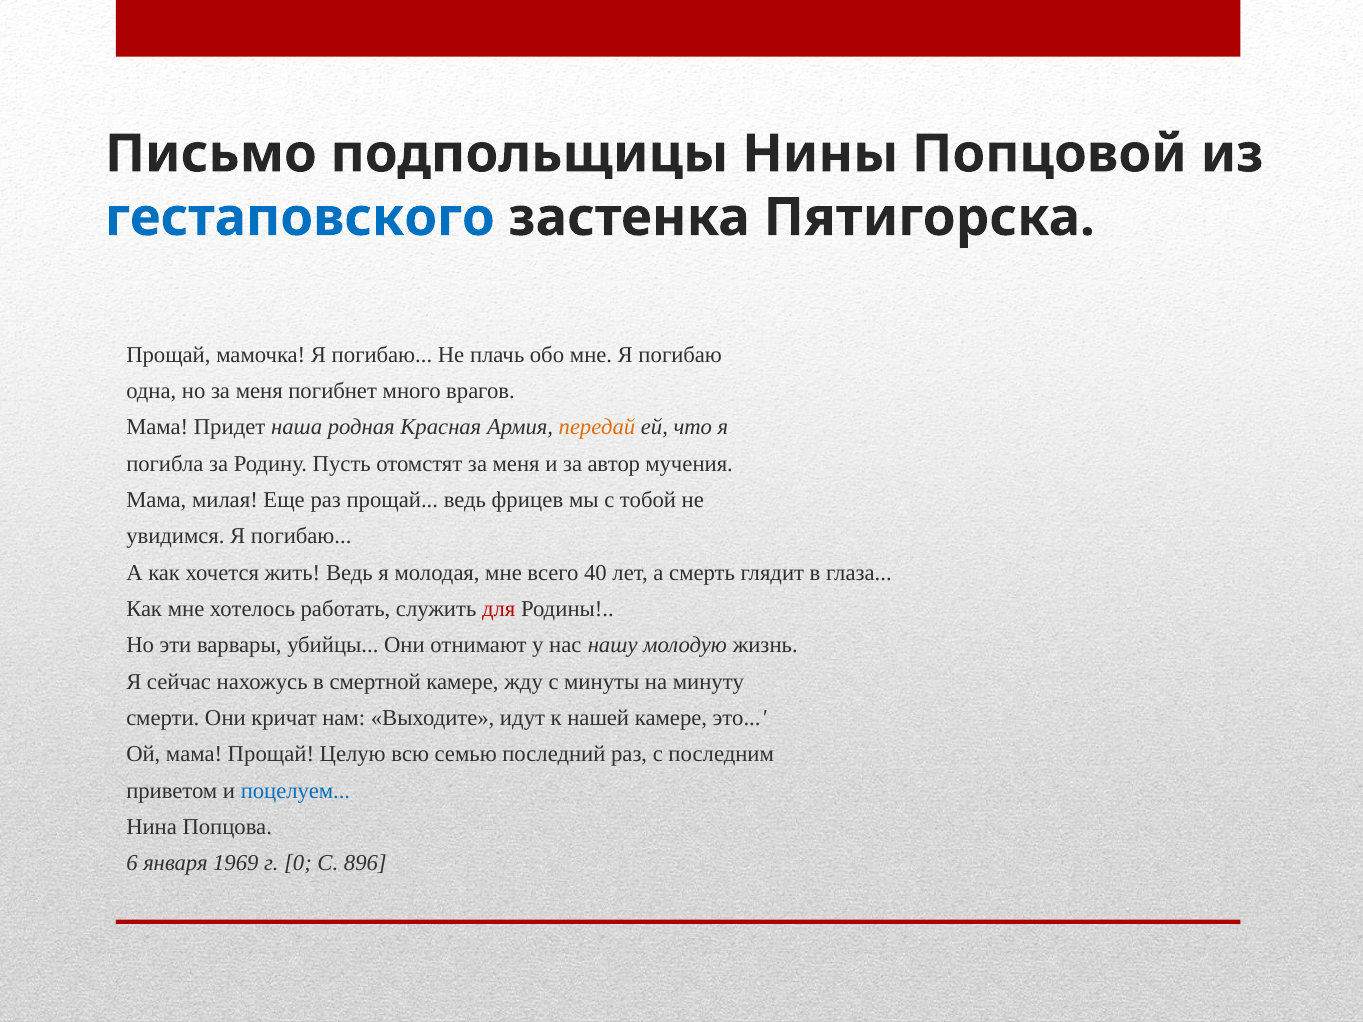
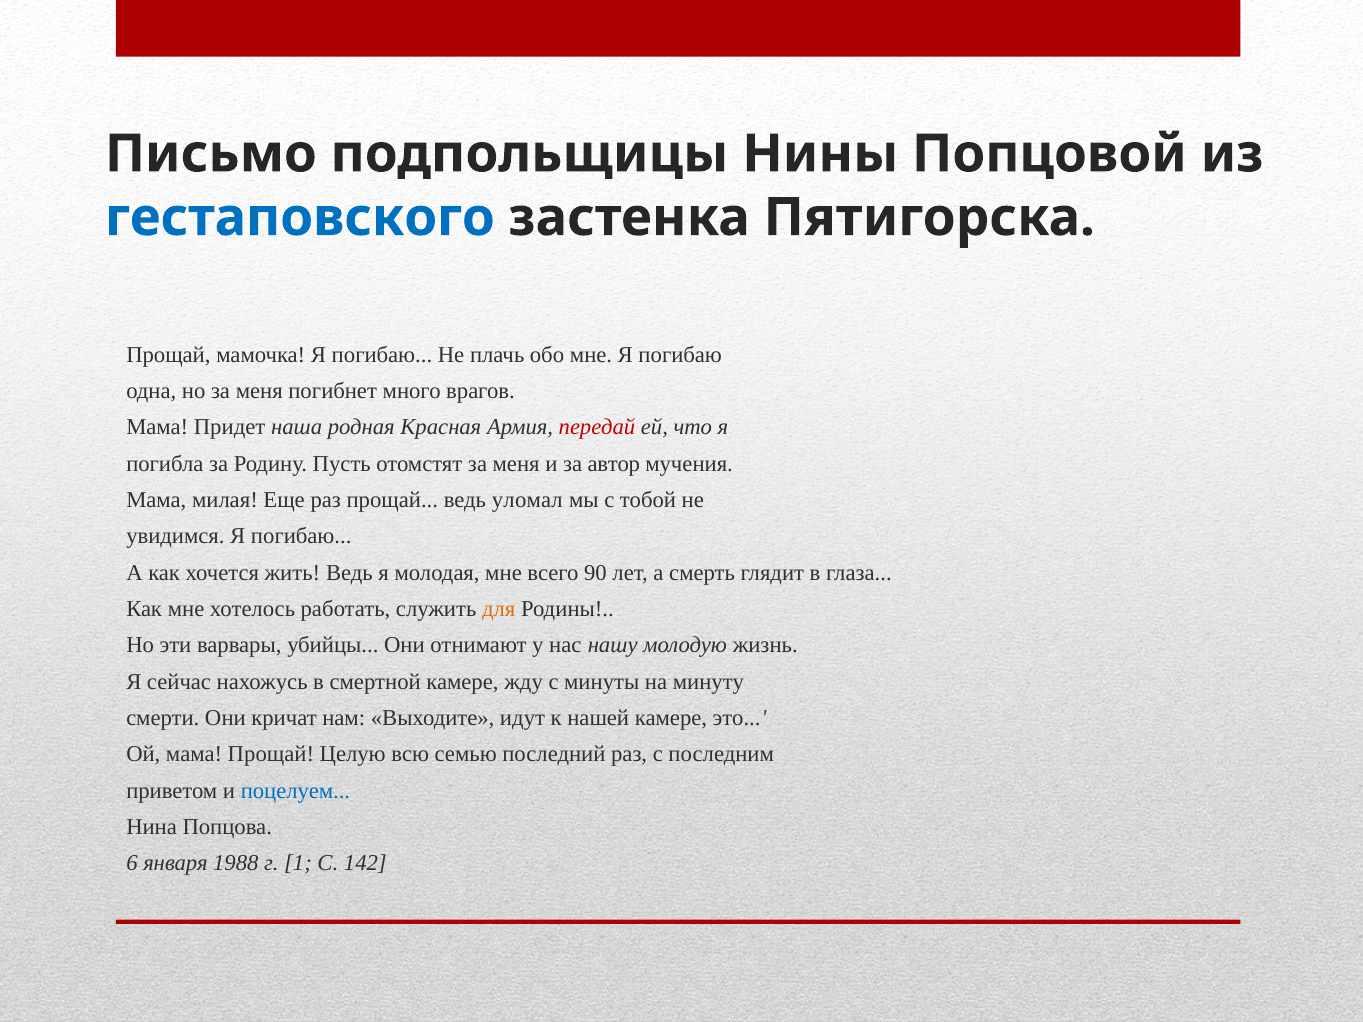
передай colour: orange -> red (597, 427)
фрицев: фрицев -> уломал (527, 500)
40: 40 -> 90 (595, 573)
для colour: red -> orange (499, 609)
1969: 1969 -> 1988 (236, 863)
0: 0 -> 1 (298, 863)
896: 896 -> 142 (365, 863)
